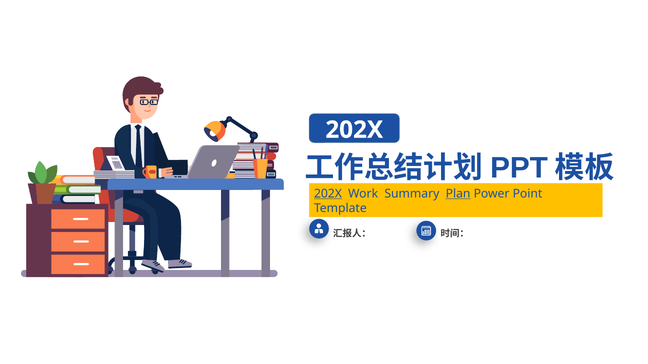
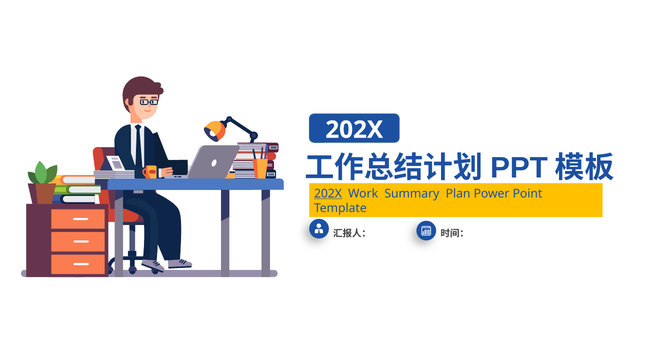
Plan underline: present -> none (458, 194)
